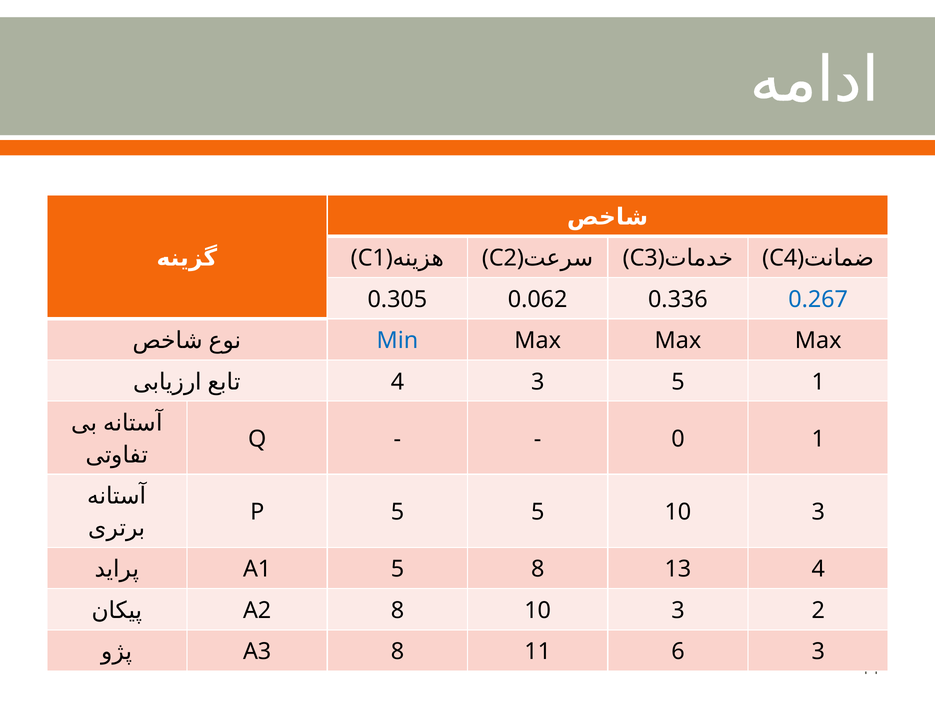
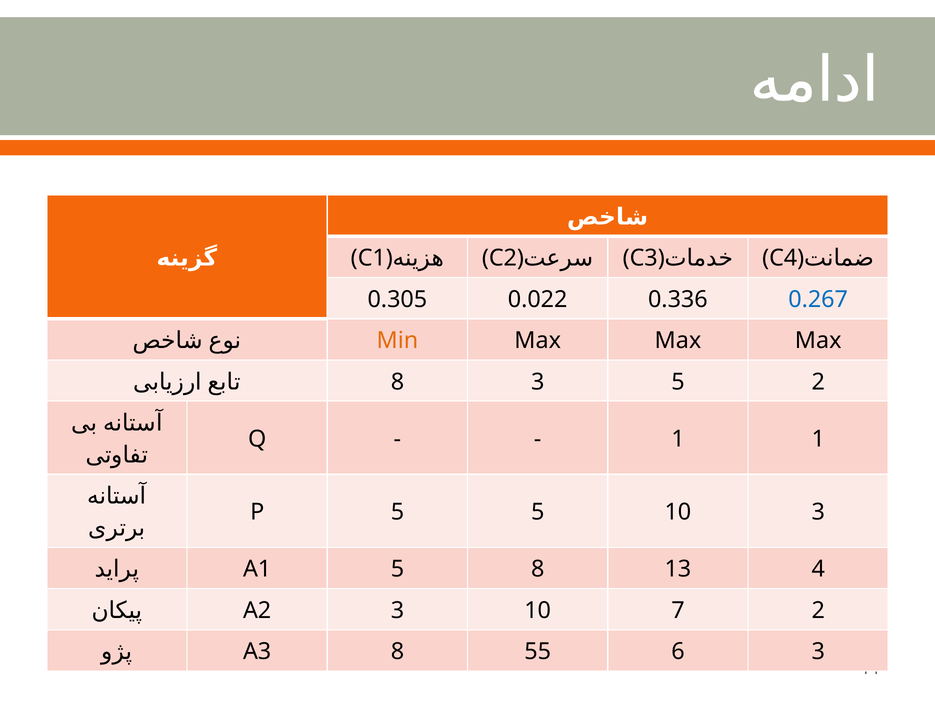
0.062: 0.062 -> 0.022 (538, 299)
Min colour: blue -> orange (397, 340)
4: 4 -> 8 (397, 381)
5 1: 1 -> 2 (818, 381)
0: 0 -> 1 (678, 439)
A2 8: 8 -> 3 (397, 610)
3: 3 -> 7 (678, 610)
11: 11 -> 55 (538, 651)
